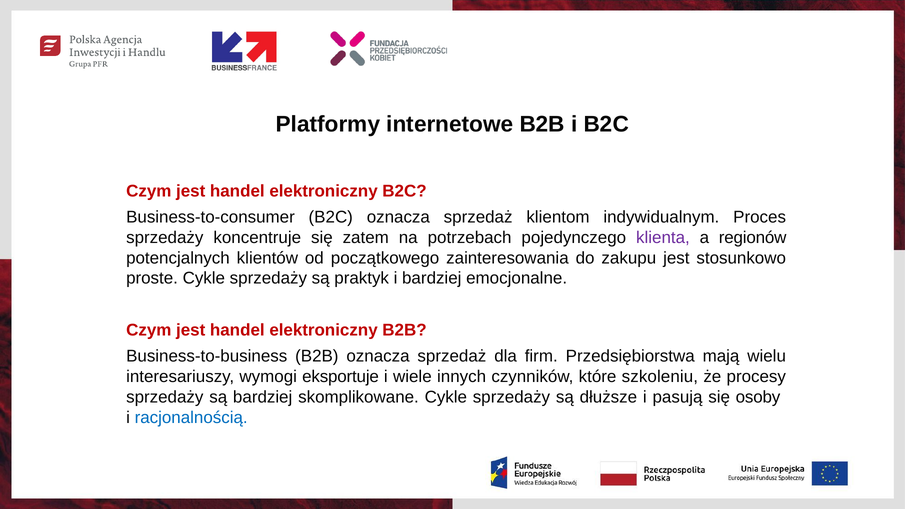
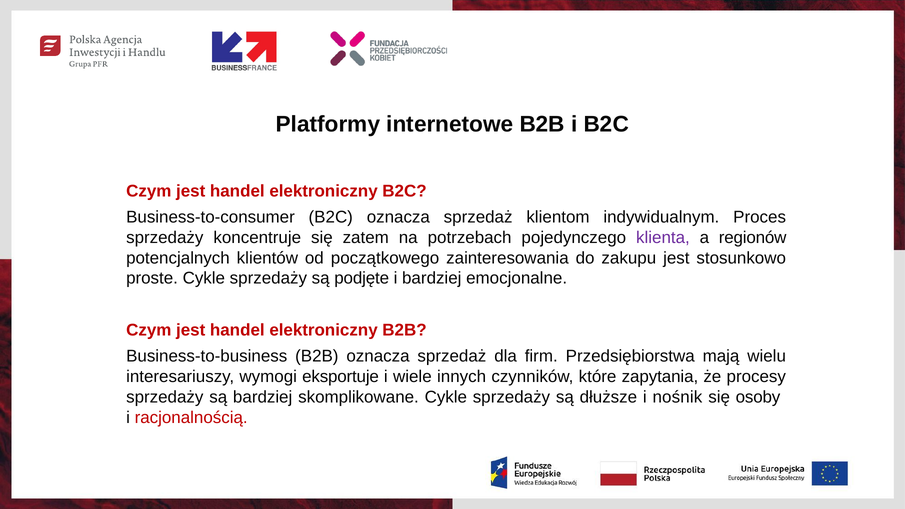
praktyk: praktyk -> podjęte (362, 278)
szkoleniu: szkoleniu -> zapytania (660, 377)
pasują: pasują -> nośnik (677, 397)
racjonalnością colour: blue -> red (191, 417)
